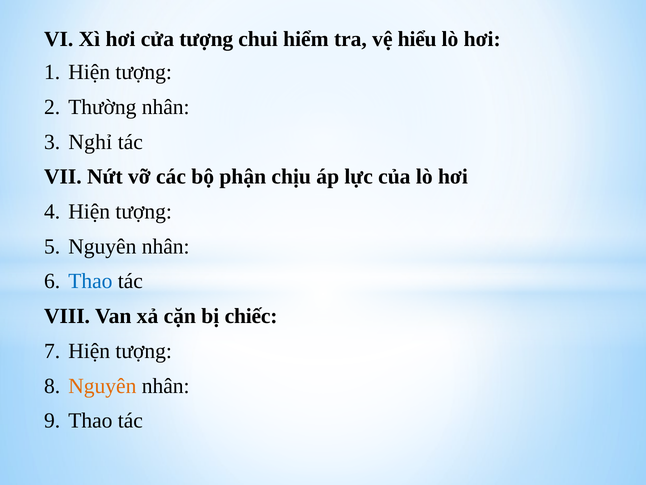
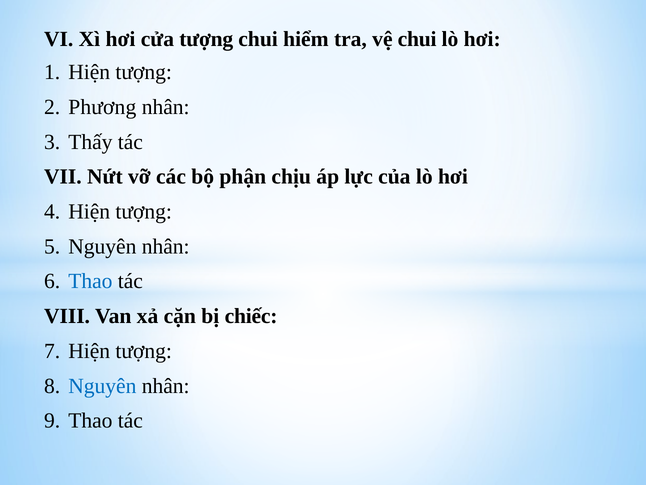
vệ hiểu: hiểu -> chui (417, 39)
Thường: Thường -> Phương (102, 107)
Nghỉ: Nghỉ -> Thấy (90, 142)
Nguyên colour: orange -> blue (102, 386)
